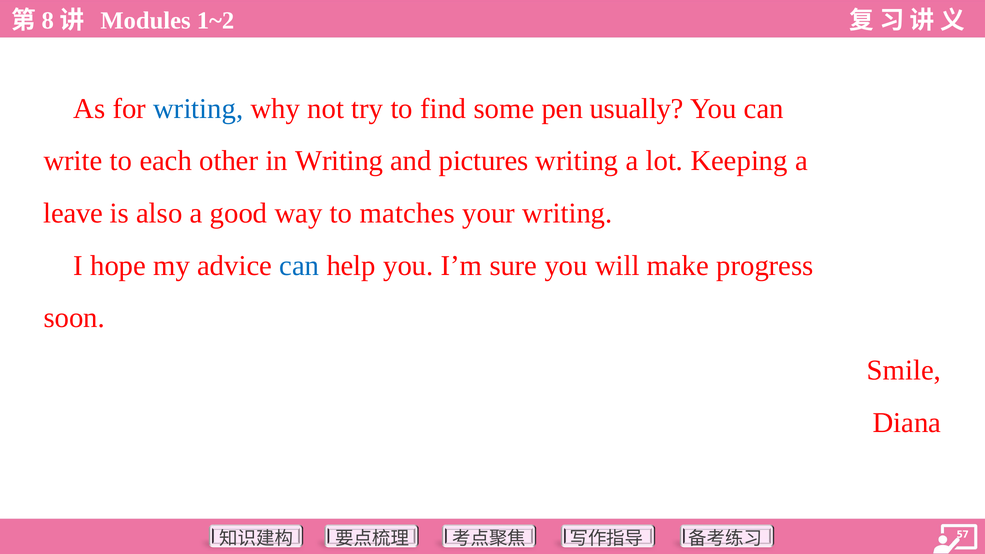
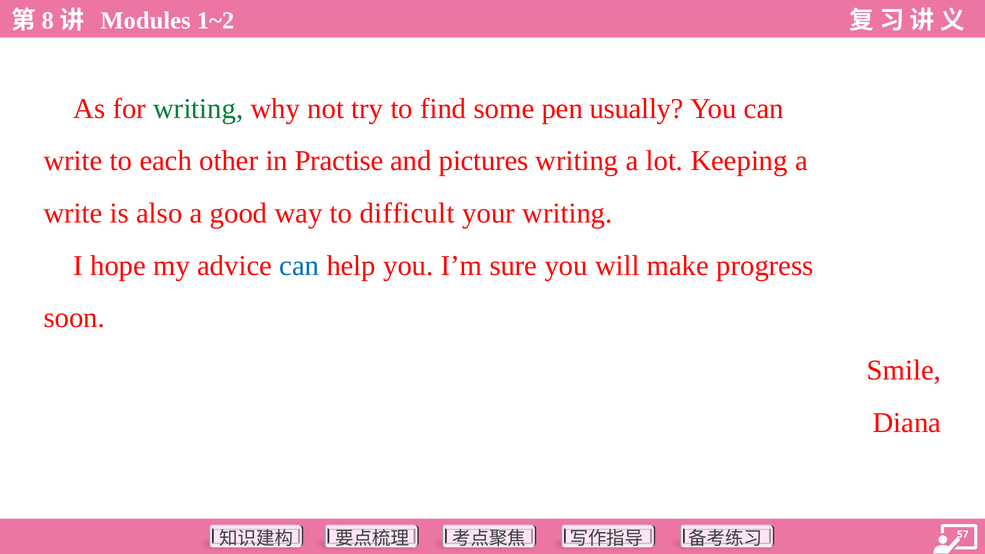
writing colour: blue -> green (198, 109)
in Writing: Writing -> Practise (339, 161)
leave: leave -> write (73, 213)
matches: matches -> difficult (407, 213)
